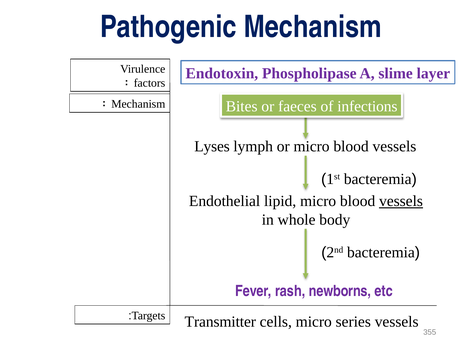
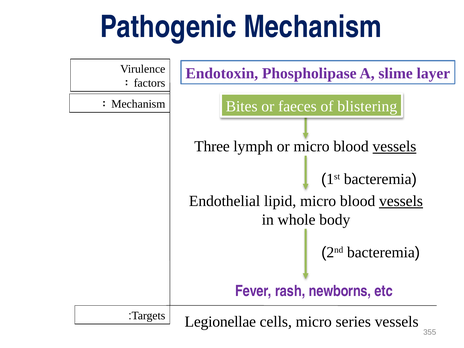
infections: infections -> blistering (367, 106)
Lyses: Lyses -> Three (212, 146)
vessels underline: none -> present (394, 146)
Transmitter: Transmitter -> Legionellae (220, 322)
